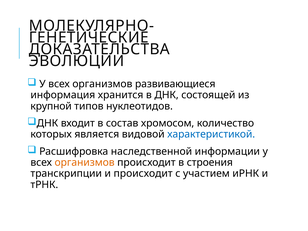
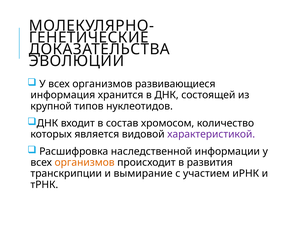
характеристикой colour: blue -> purple (211, 134)
строения: строения -> развития (210, 163)
и происходит: происходит -> вымирание (143, 174)
